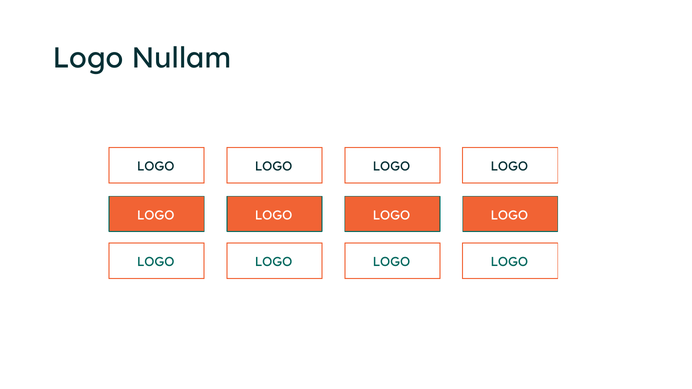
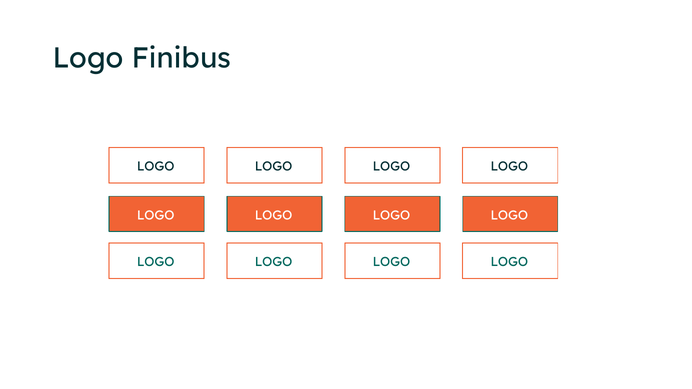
Nullam: Nullam -> Finibus (181, 58)
